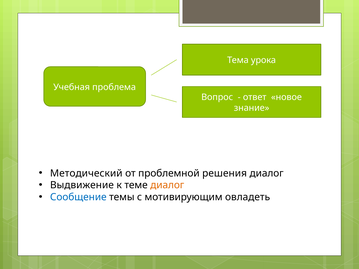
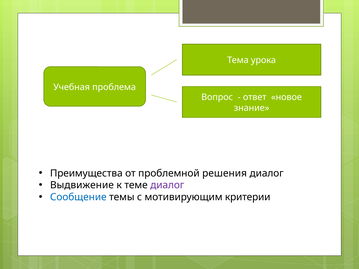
Методический: Методический -> Преимущества (86, 173)
диалог colour: orange -> purple (167, 185)
овладеть: овладеть -> критерии (248, 197)
